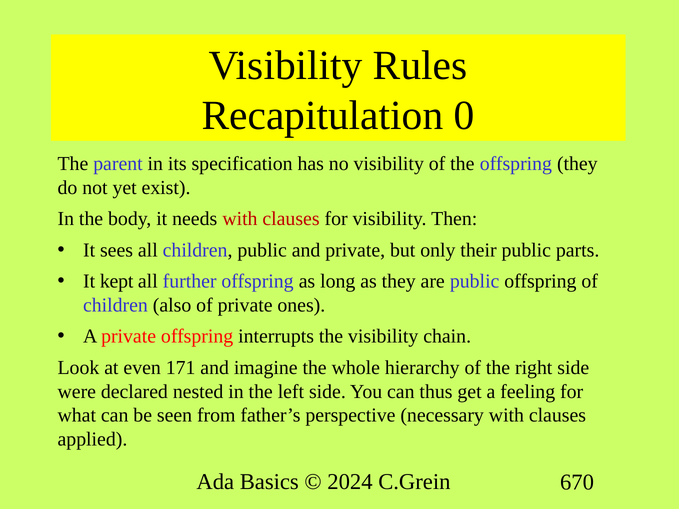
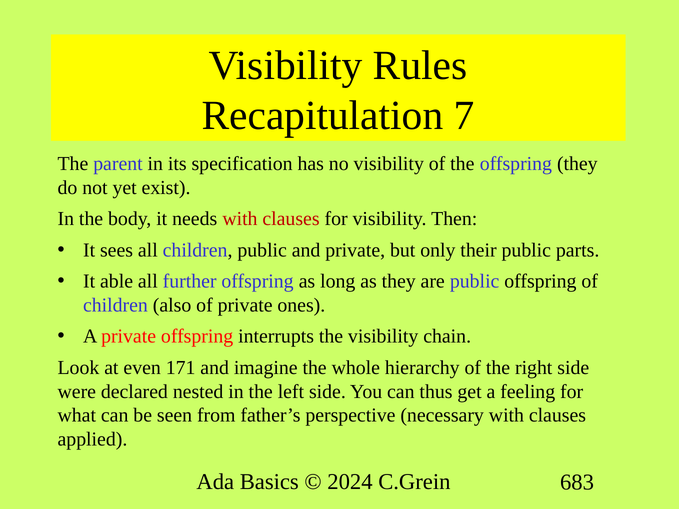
0: 0 -> 7 (464, 115)
kept: kept -> able (117, 282)
670: 670 -> 683 (577, 483)
